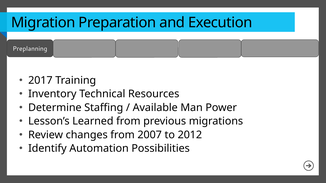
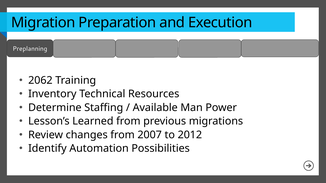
2017: 2017 -> 2062 (40, 80)
